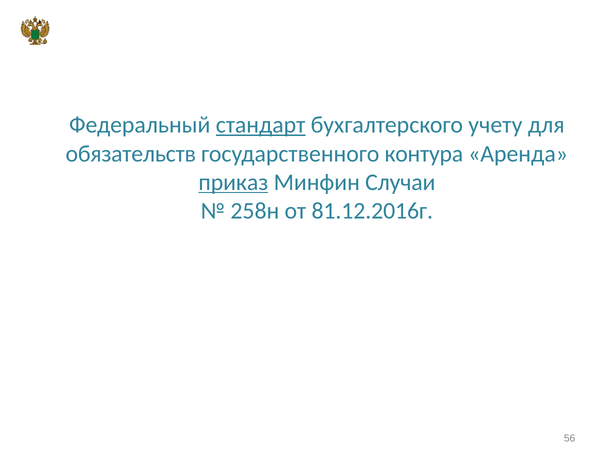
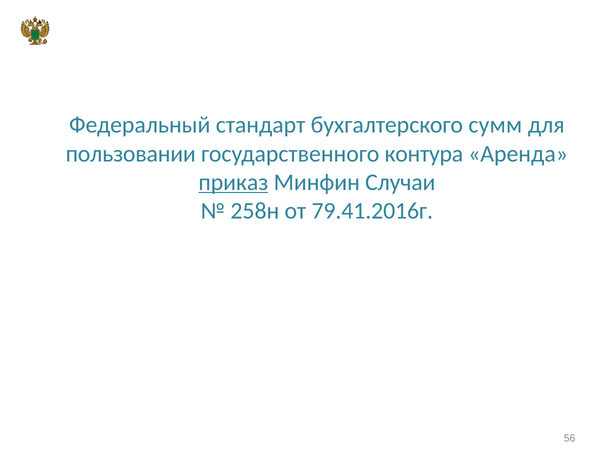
стандарт underline: present -> none (261, 125)
учету: учету -> сумм (495, 125)
обязательств: обязательств -> пользовании (131, 154)
81.12.2016г: 81.12.2016г -> 79.41.2016г (372, 211)
